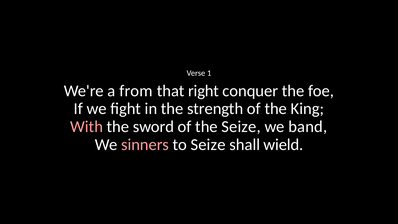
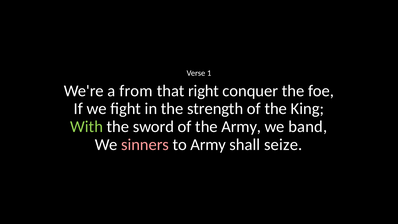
With colour: pink -> light green (87, 127)
the Seize: Seize -> Army (241, 127)
to Seize: Seize -> Army (208, 144)
wield: wield -> seize (283, 144)
